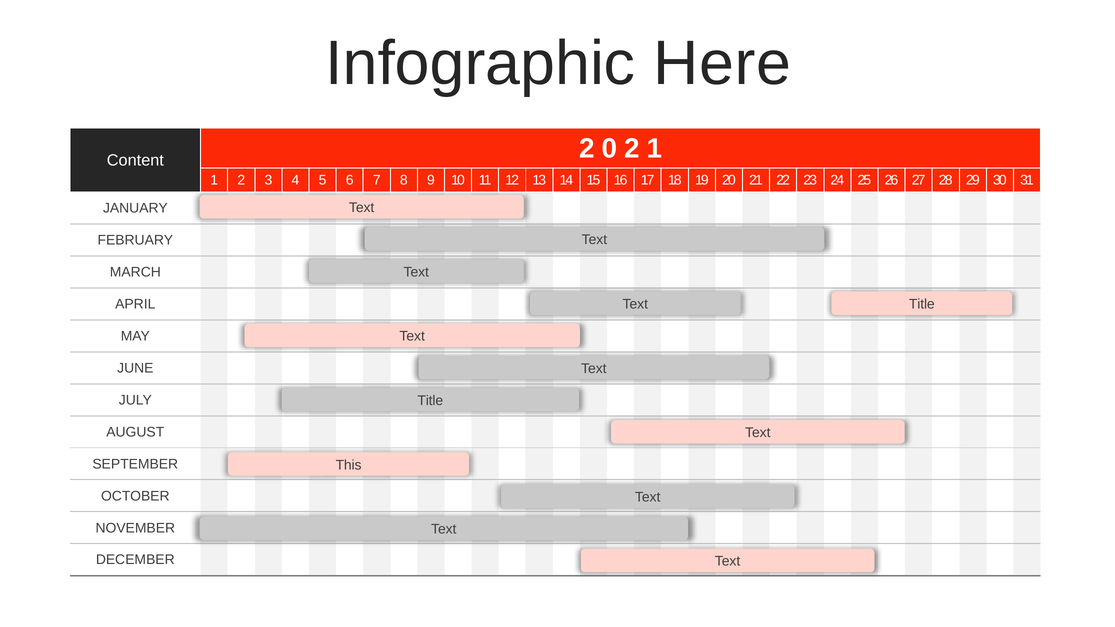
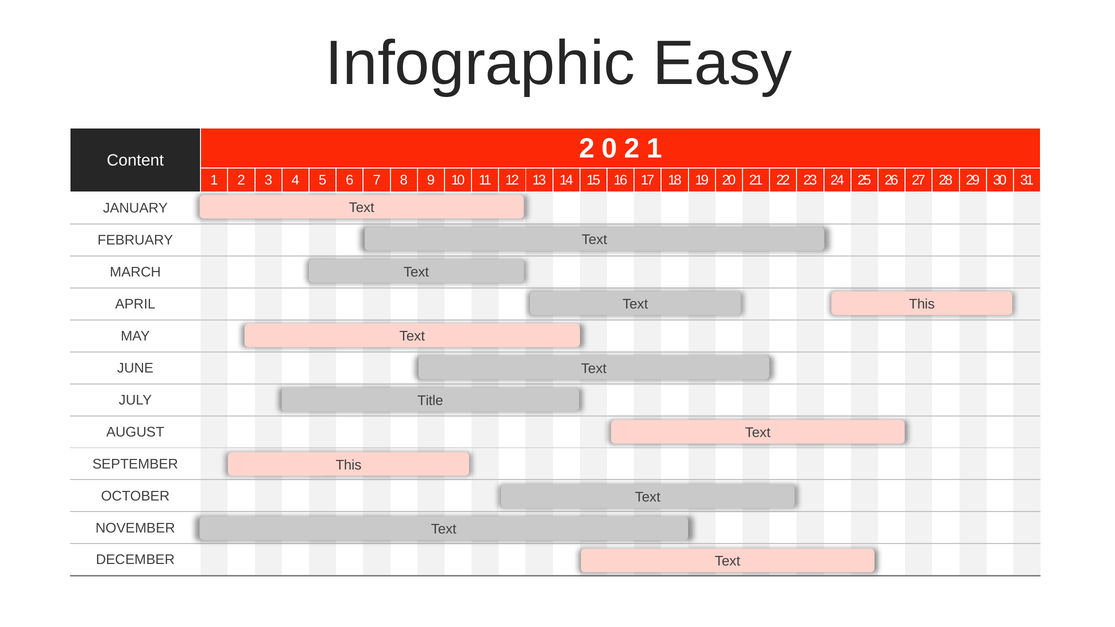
Here: Here -> Easy (722, 64)
Title: Title -> This (922, 304)
